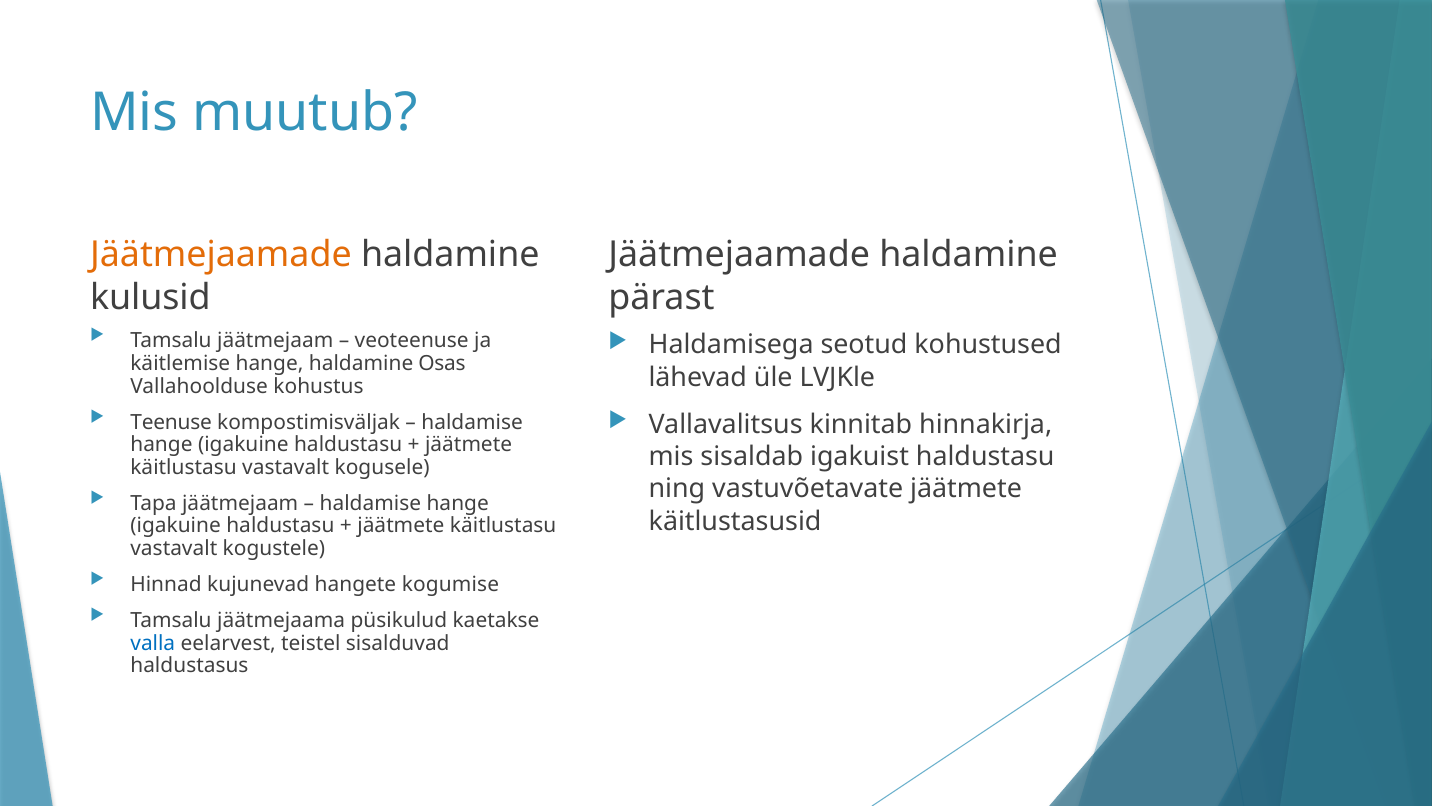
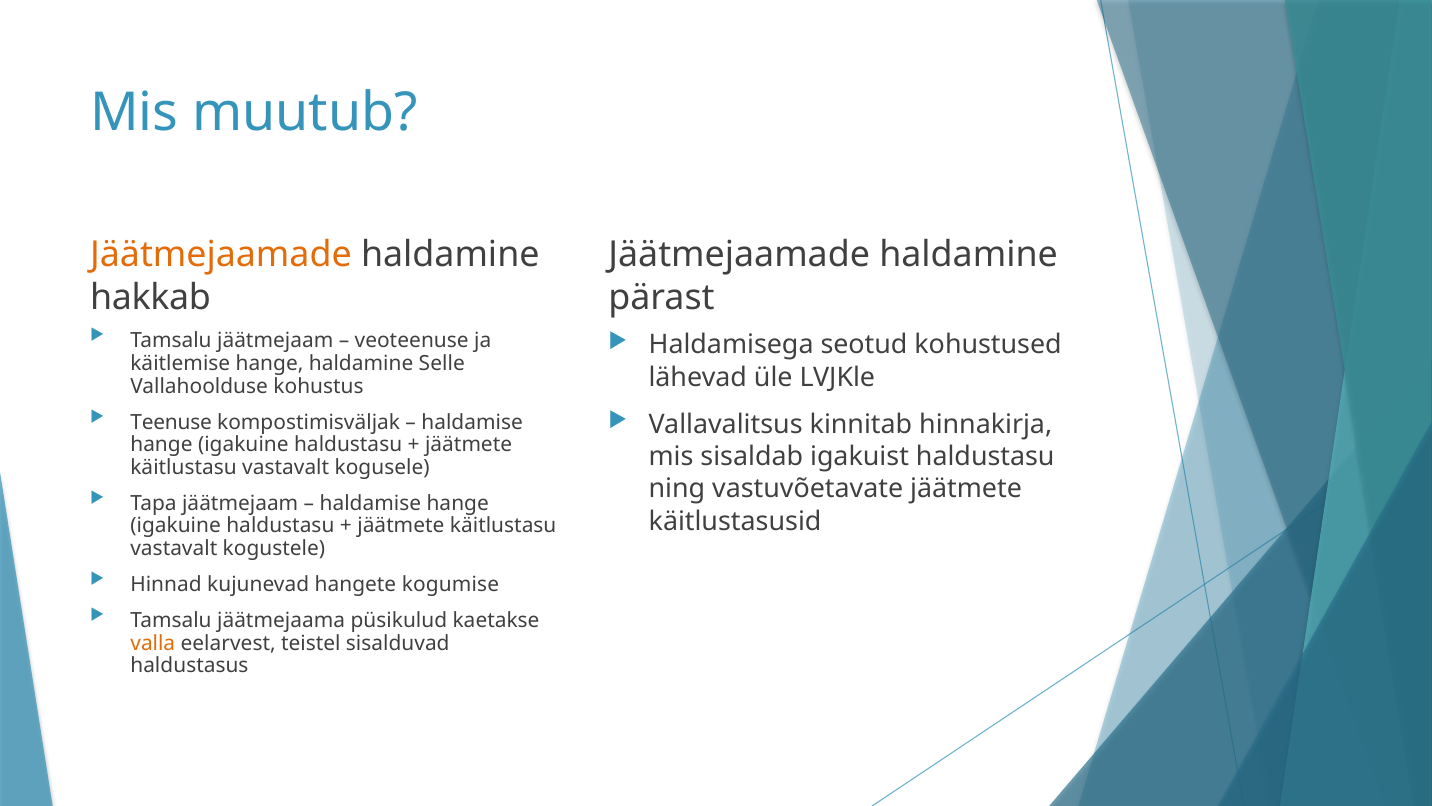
kulusid: kulusid -> hakkab (150, 297)
Osas: Osas -> Selle (442, 363)
valla colour: blue -> orange (153, 643)
